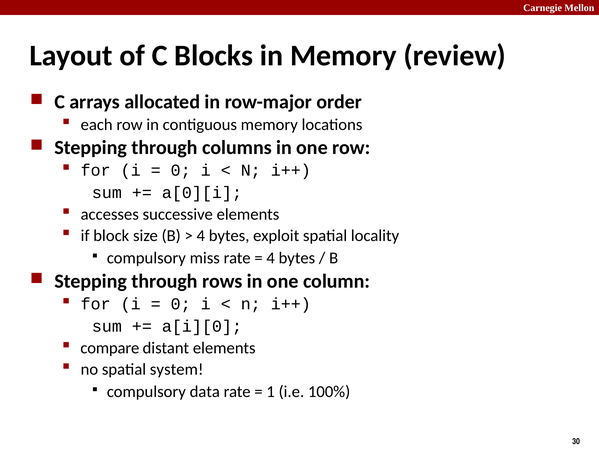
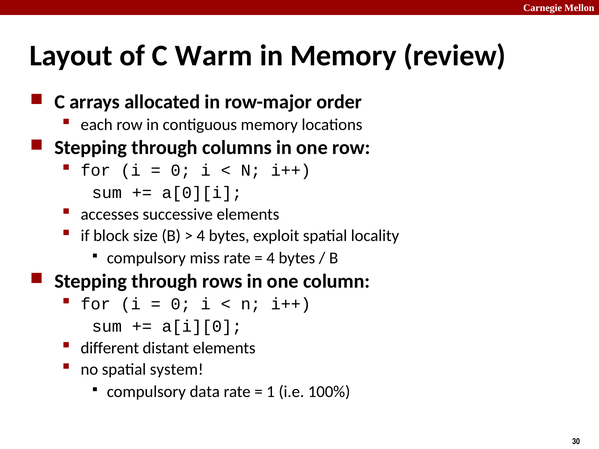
Blocks: Blocks -> Warm (214, 56)
compare: compare -> different (110, 348)
